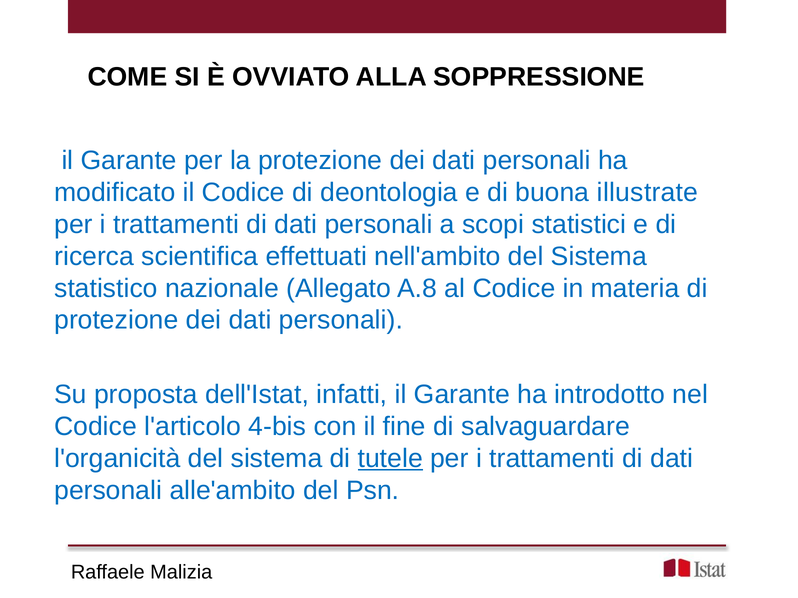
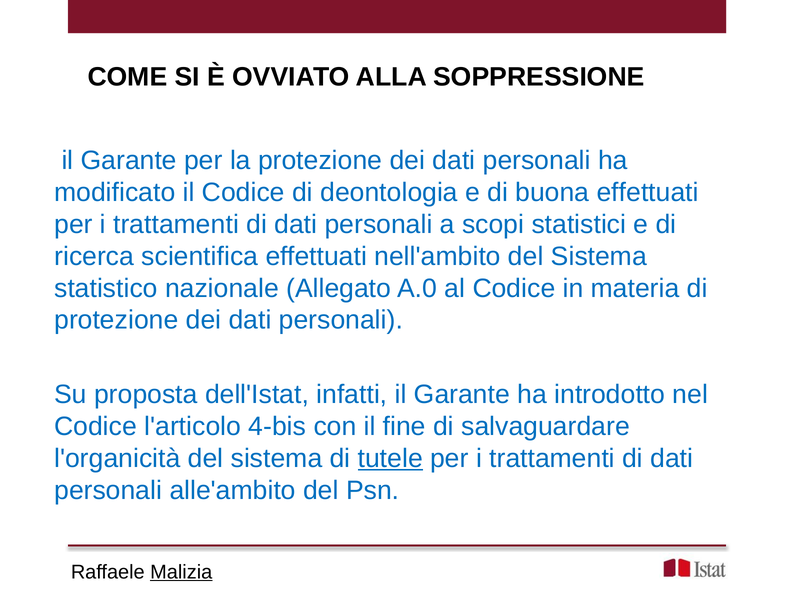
buona illustrate: illustrate -> effettuati (648, 193)
A.8: A.8 -> A.0 (417, 289)
Malizia underline: none -> present (181, 573)
